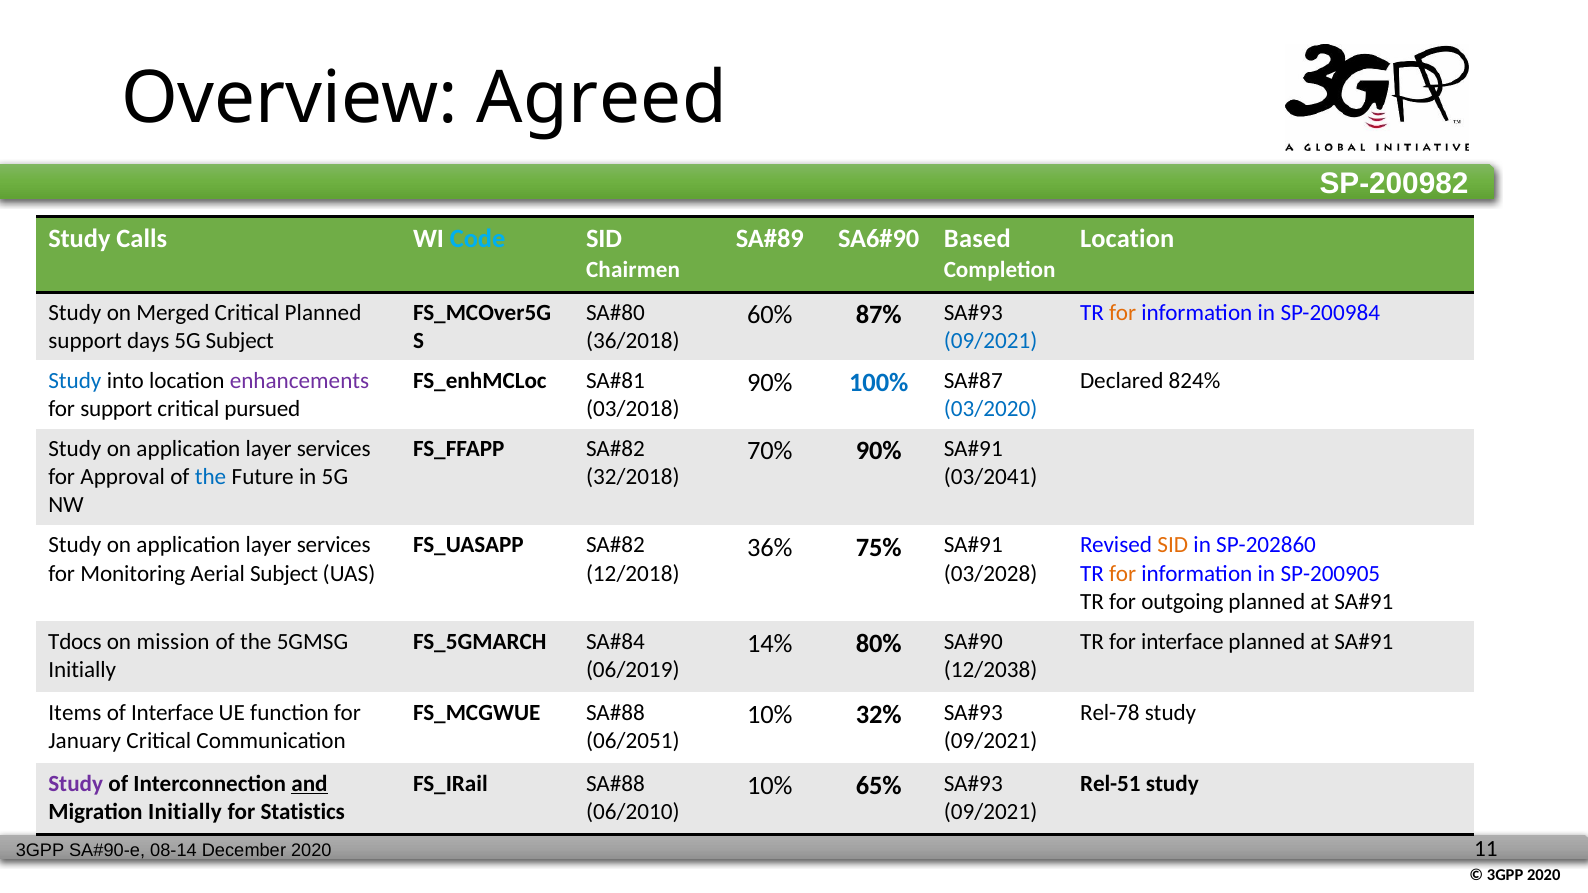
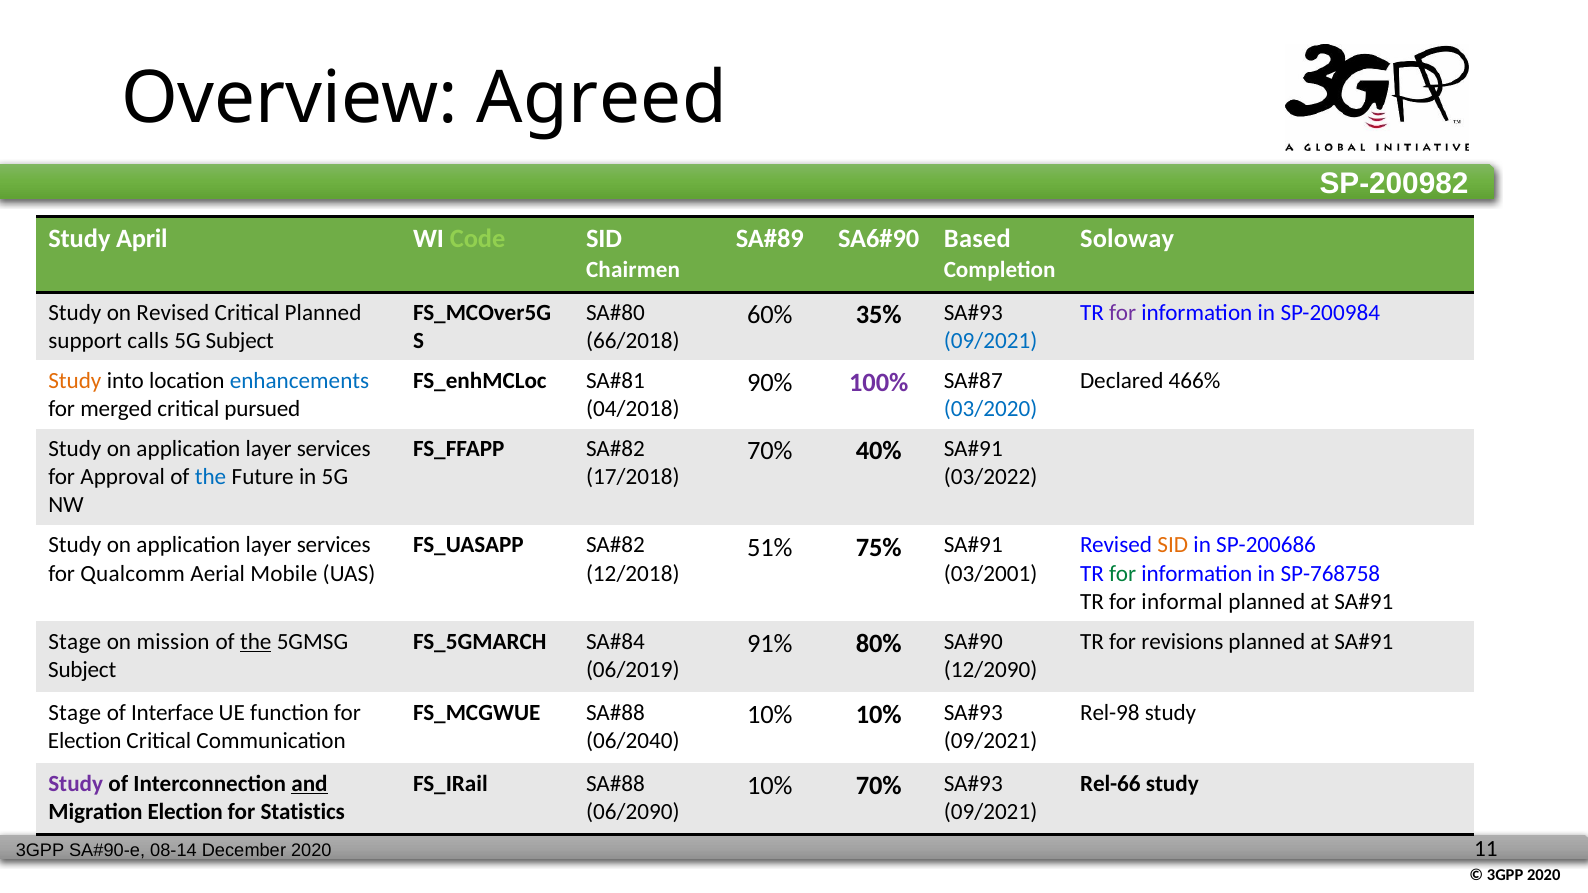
Calls: Calls -> April (142, 239)
Code colour: light blue -> light green (478, 239)
Location: Location -> Soloway (1127, 239)
on Merged: Merged -> Revised (173, 313)
for colour: orange -> purple (1123, 313)
87%: 87% -> 35% (879, 315)
days: days -> calls (148, 341)
36/2018: 36/2018 -> 66/2018 (633, 341)
Study colour: blue -> orange (75, 381)
enhancements colour: purple -> blue (300, 381)
824%: 824% -> 466% (1195, 381)
100% colour: blue -> purple (879, 383)
for support: support -> merged (116, 409)
03/2018: 03/2018 -> 04/2018 (633, 409)
70% 90%: 90% -> 40% (879, 451)
32/2018: 32/2018 -> 17/2018 (633, 477)
03/2041: 03/2041 -> 03/2022 (991, 477)
SP-202860: SP-202860 -> SP-200686 (1266, 545)
36%: 36% -> 51% (770, 548)
Monitoring: Monitoring -> Qualcomm (133, 574)
Aerial Subject: Subject -> Mobile (284, 574)
03/2028: 03/2028 -> 03/2001 (991, 574)
for colour: orange -> green (1123, 574)
SP-200905: SP-200905 -> SP-768758 (1330, 574)
outgoing: outgoing -> informal (1182, 602)
Tdocs: Tdocs -> Stage (75, 642)
the underline: none -> present (256, 642)
for interface: interface -> revisions (1182, 642)
14%: 14% -> 91% (770, 644)
Initially: Initially -> Subject (82, 670)
12/2038: 12/2038 -> 12/2090 (991, 670)
Items: Items -> Stage (75, 713)
Rel-78: Rel-78 -> Rel-98 (1110, 713)
10% 32%: 32% -> 10% (879, 715)
January: January -> Election (85, 741)
06/2051: 06/2051 -> 06/2040 (633, 741)
Rel-51: Rel-51 -> Rel-66 (1110, 784)
10% 65%: 65% -> 70% (879, 786)
Migration Initially: Initially -> Election (185, 812)
06/2010: 06/2010 -> 06/2090 (633, 812)
